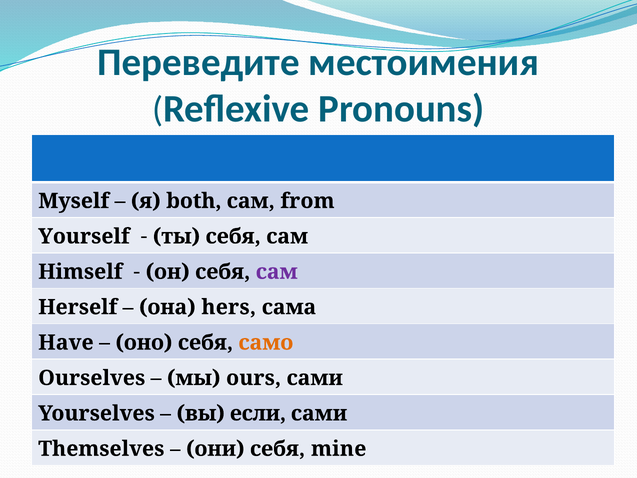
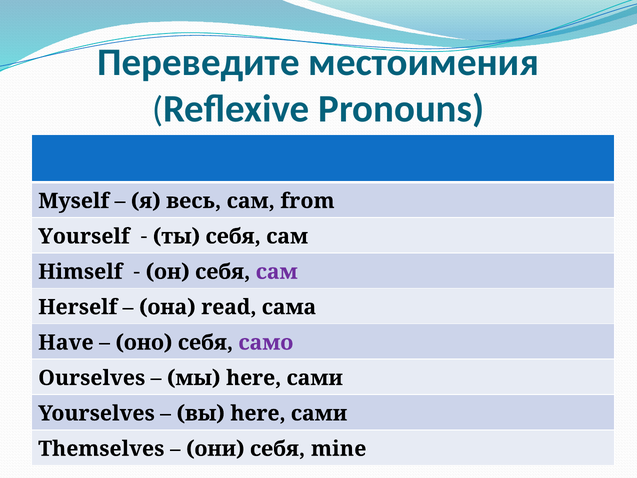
both: both -> весь (194, 201)
hers: hers -> read (229, 307)
само colour: orange -> purple (266, 342)
мы ours: ours -> here (254, 378)
вы если: если -> here (258, 413)
